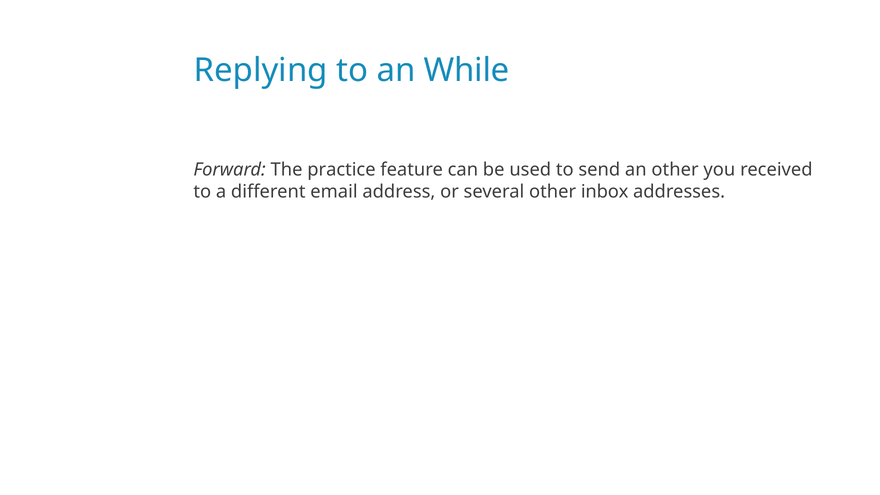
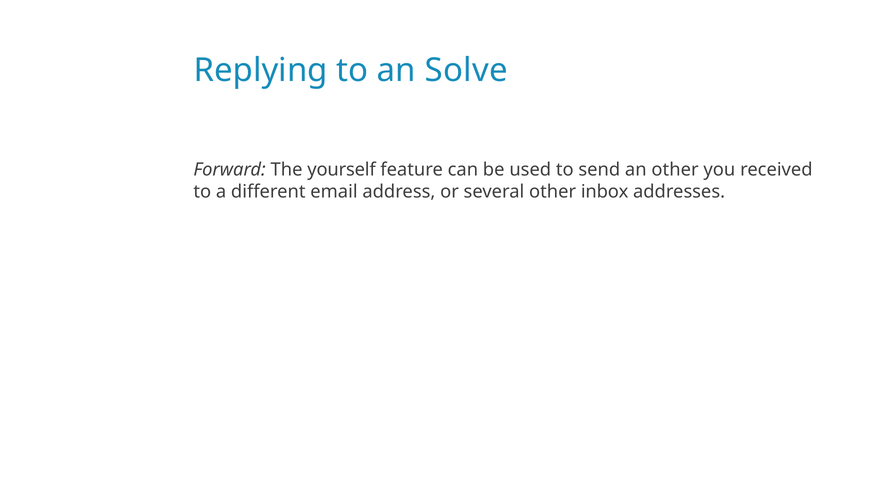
While: While -> Solve (466, 70)
practice: practice -> yourself (342, 170)
